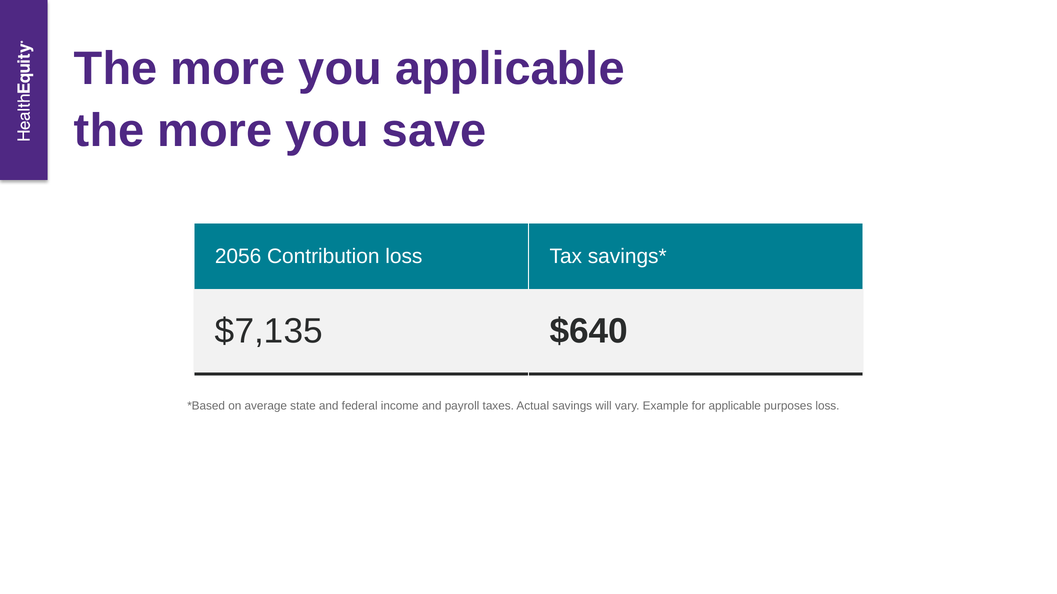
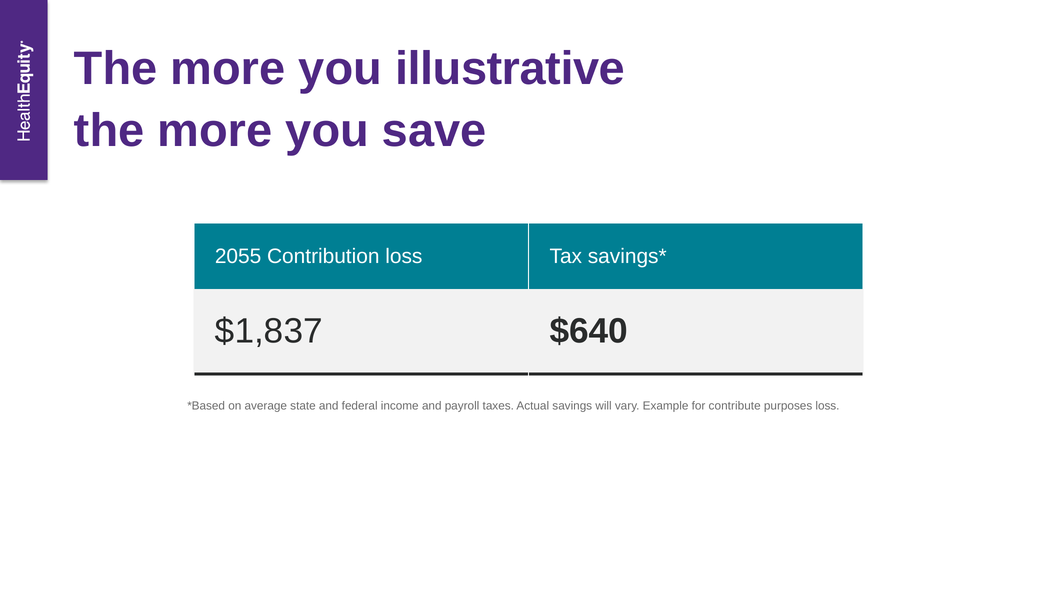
you applicable: applicable -> illustrative (510, 69)
2056: 2056 -> 2055 (238, 257)
$7,135: $7,135 -> $1,837 (269, 331)
for applicable: applicable -> contribute (735, 406)
